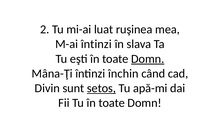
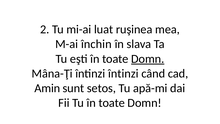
M-ai întinzi: întinzi -> închin (96, 44)
întinzi închin: închin -> întinzi (123, 73)
Divin: Divin -> Amin (47, 88)
setos underline: present -> none (101, 88)
